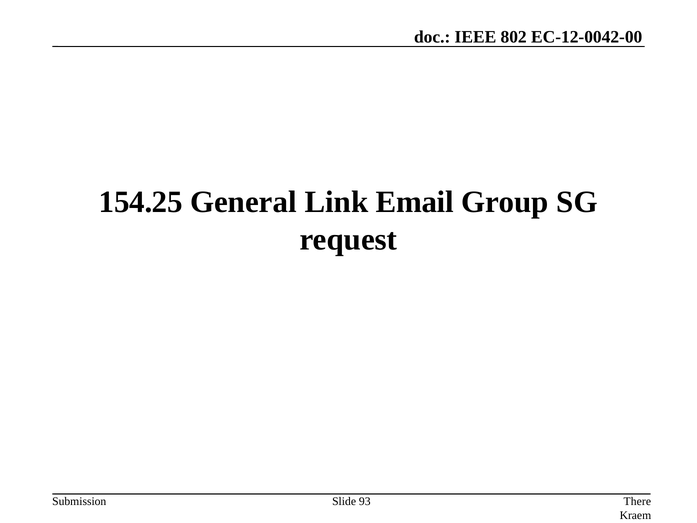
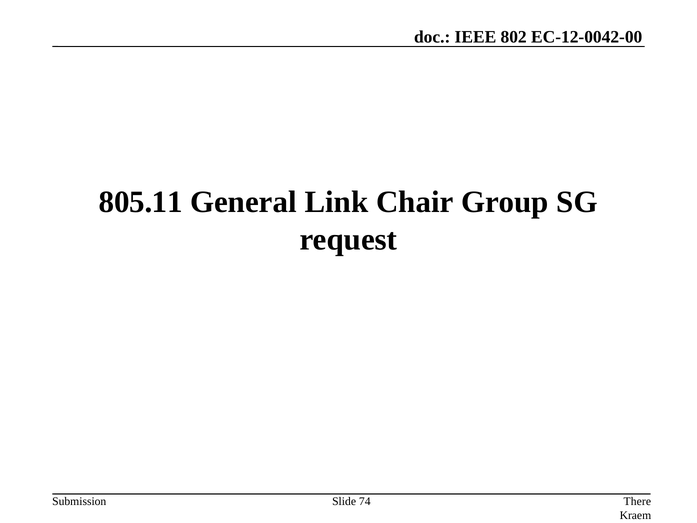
154.25: 154.25 -> 805.11 (141, 202)
Email: Email -> Chair (415, 202)
93: 93 -> 74 (365, 501)
